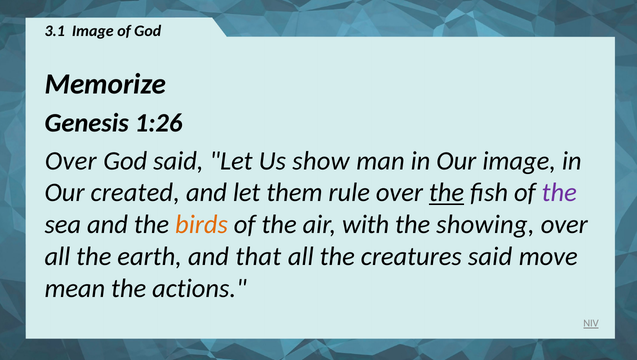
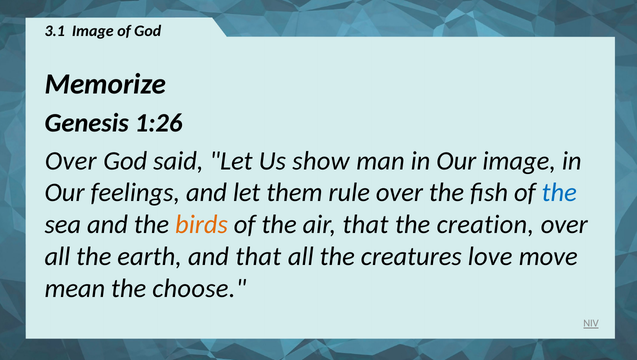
created: created -> feelings (135, 192)
the underline: present -> none (447, 192)
the colour: purple -> blue (559, 192)
air with: with -> that (365, 224)
showing: showing -> creation (485, 224)
creatures said: said -> love (490, 256)
actions: actions -> choose (199, 288)
